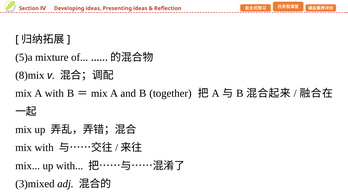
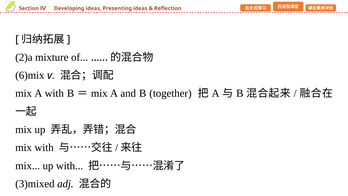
5)a: 5)a -> 2)a (24, 57)
8)mix: 8)mix -> 6)mix (30, 75)
